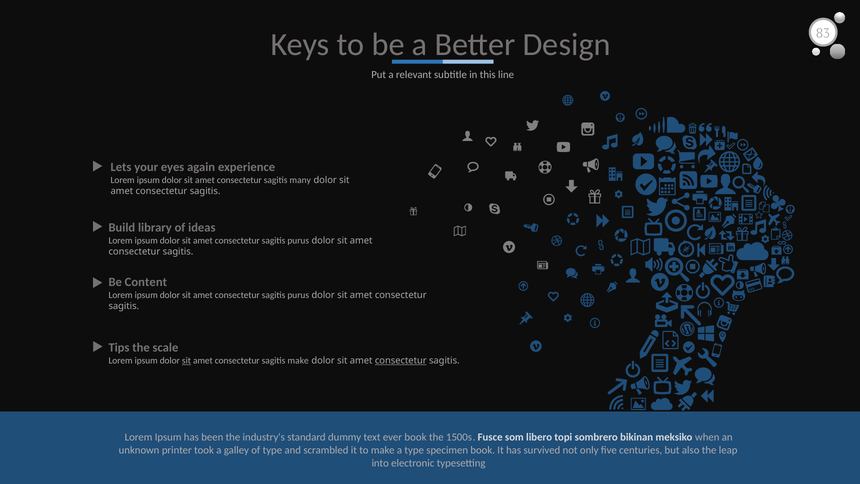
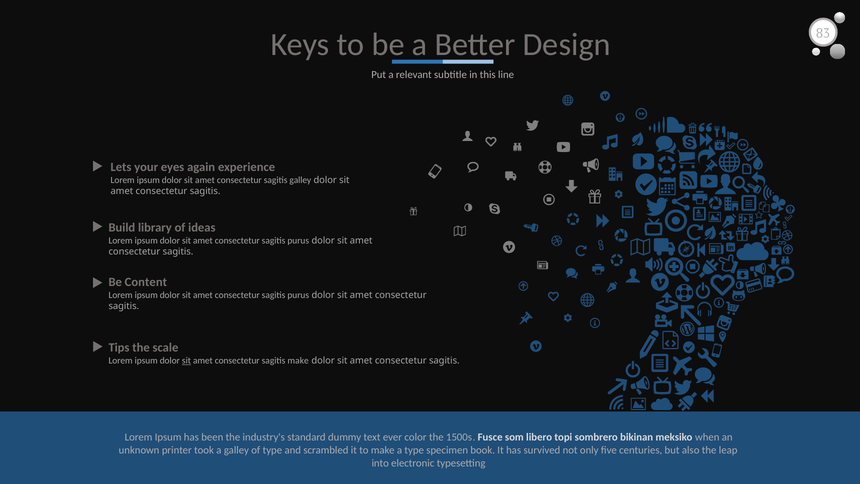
sagitis many: many -> galley (300, 180)
consectetur underline: present -> none (401, 361)
ever book: book -> color (416, 437)
